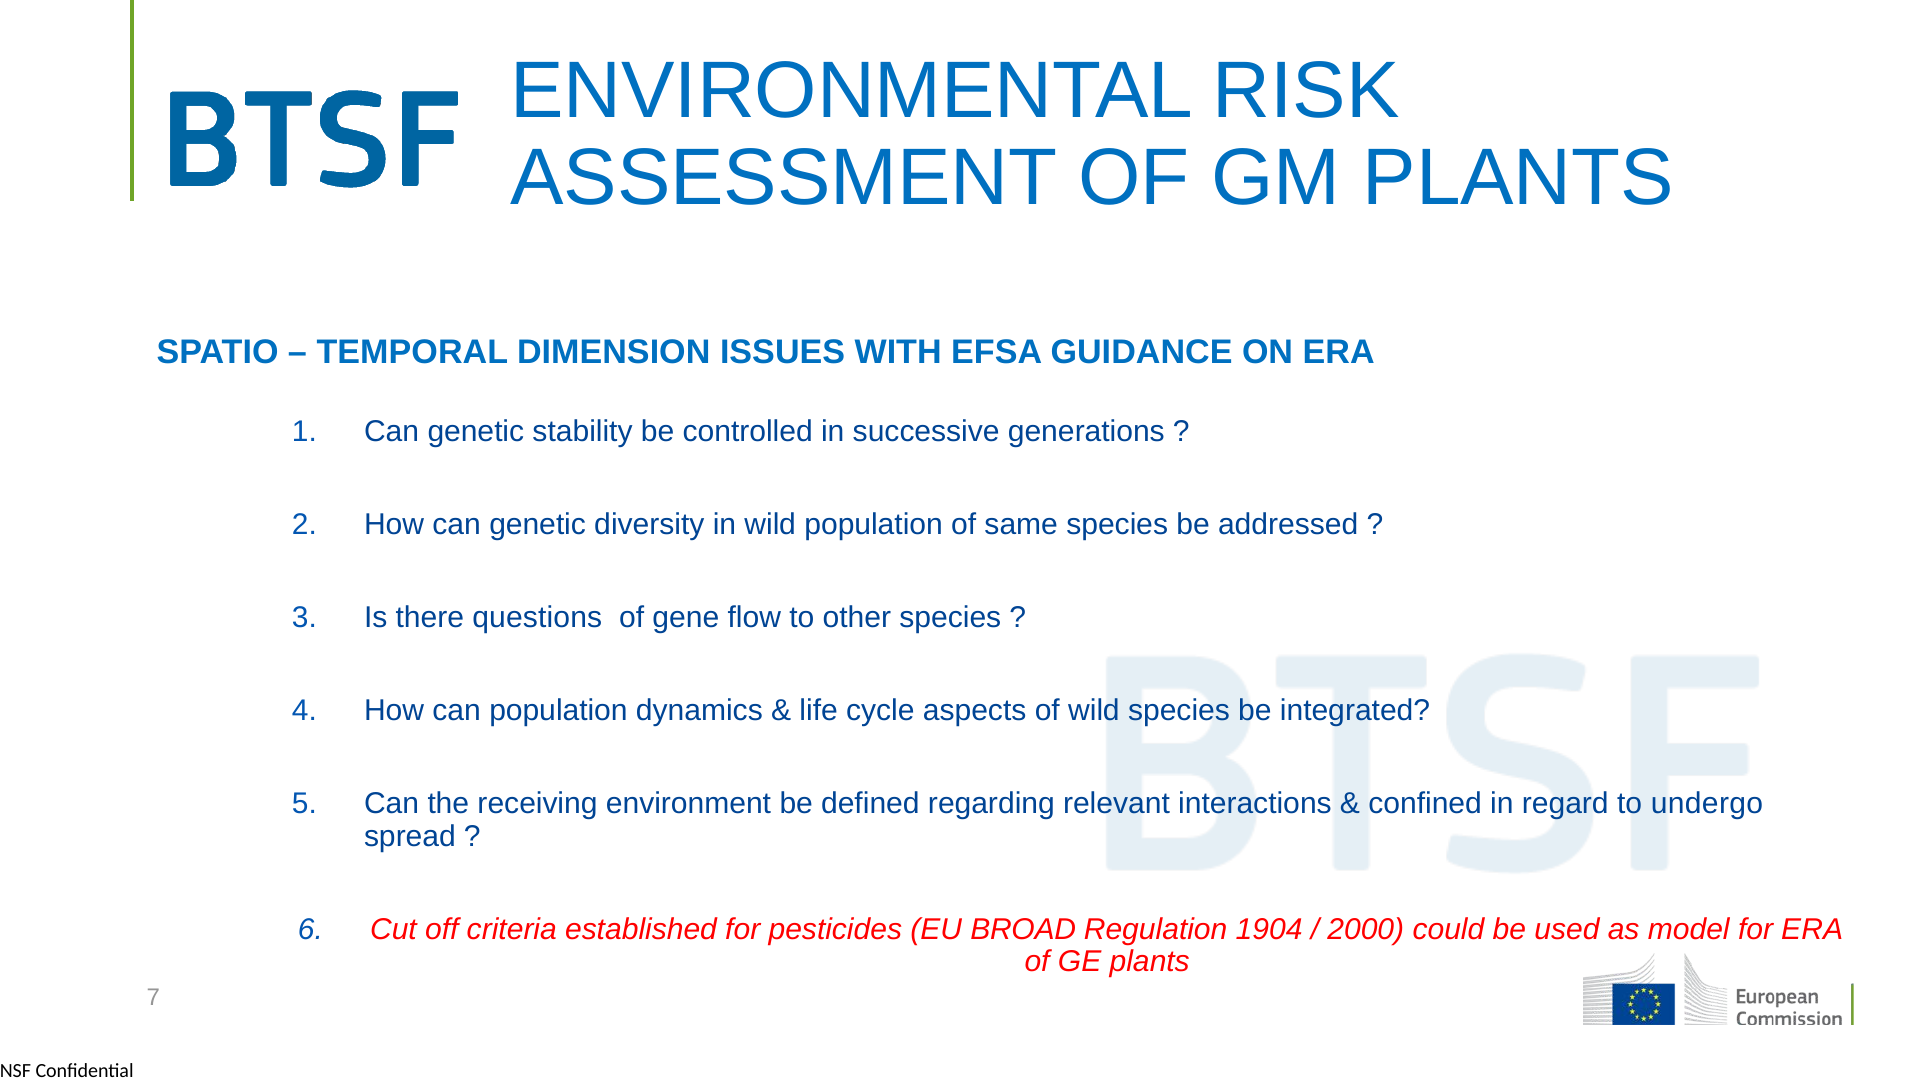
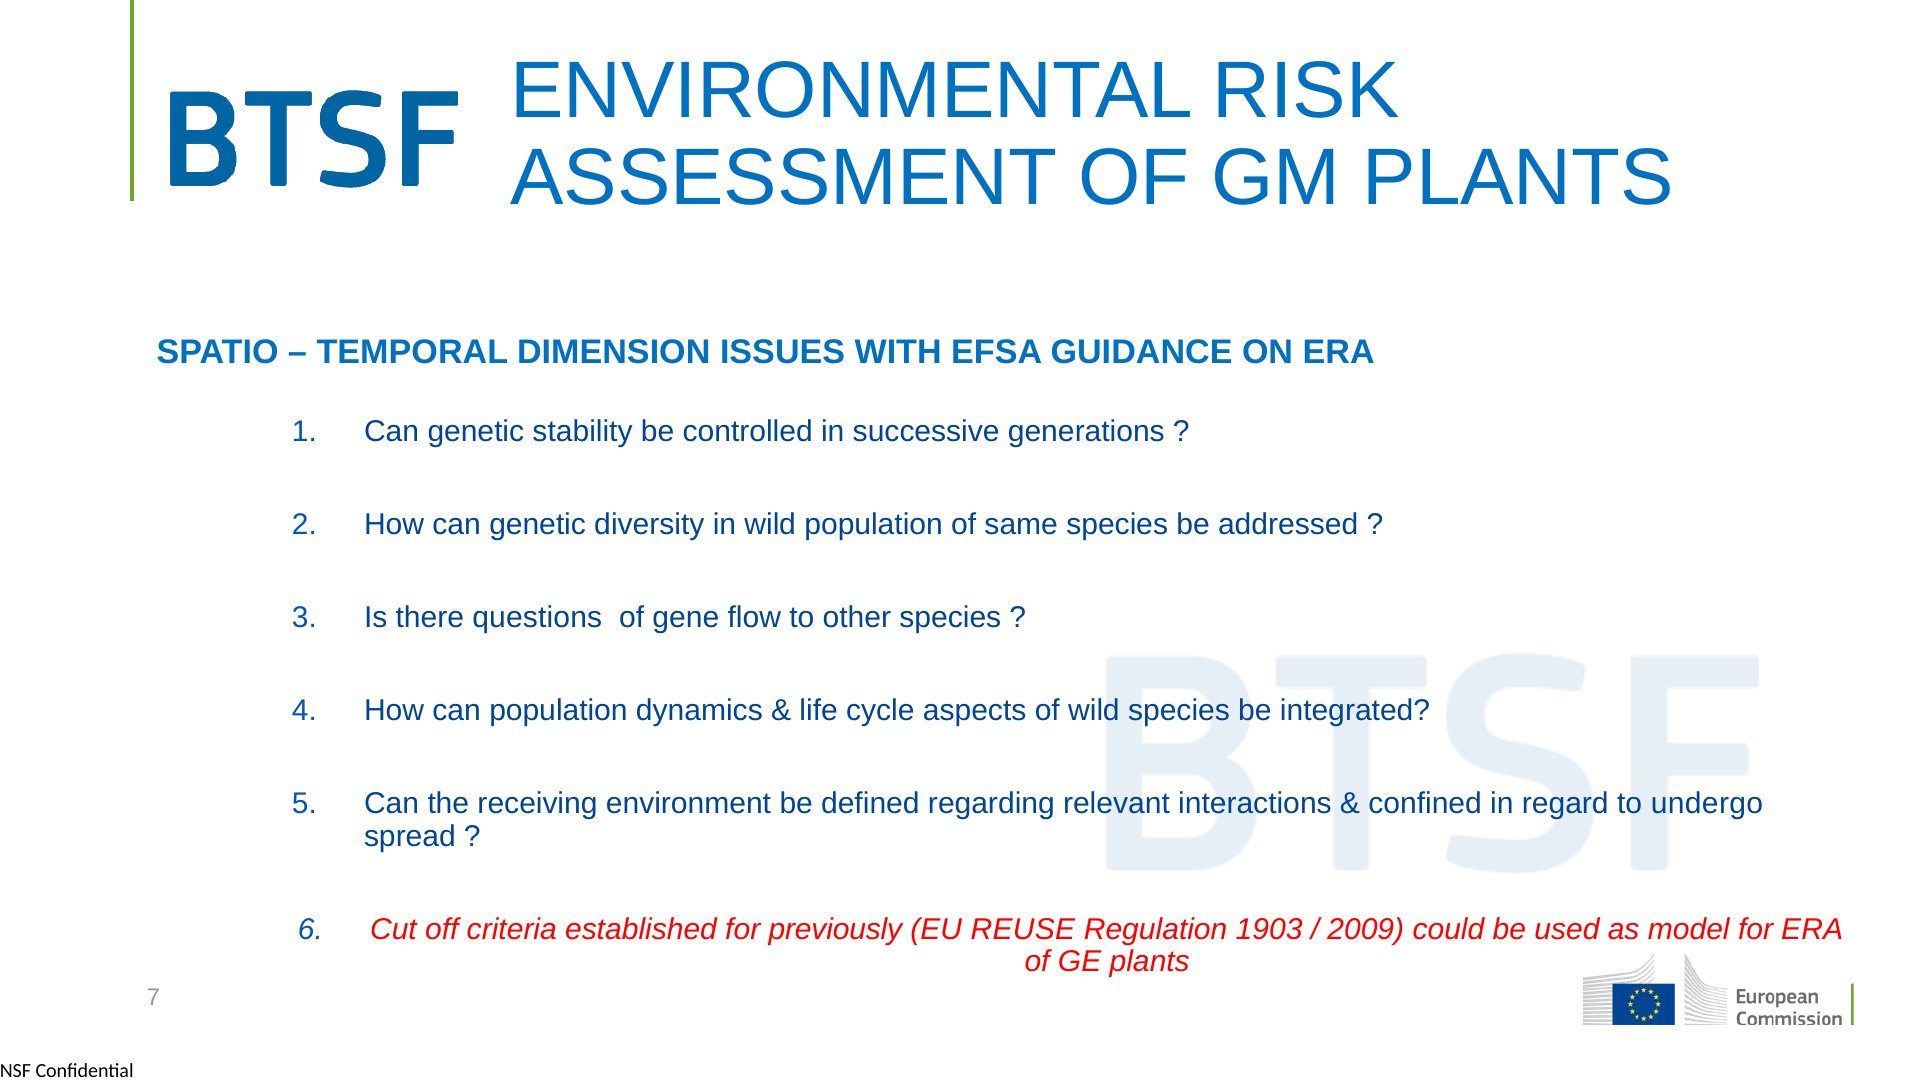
pesticides: pesticides -> previously (835, 930)
BROAD: BROAD -> REUSE (1023, 930)
1904: 1904 -> 1903 (1269, 930)
2000: 2000 -> 2009 (1366, 930)
